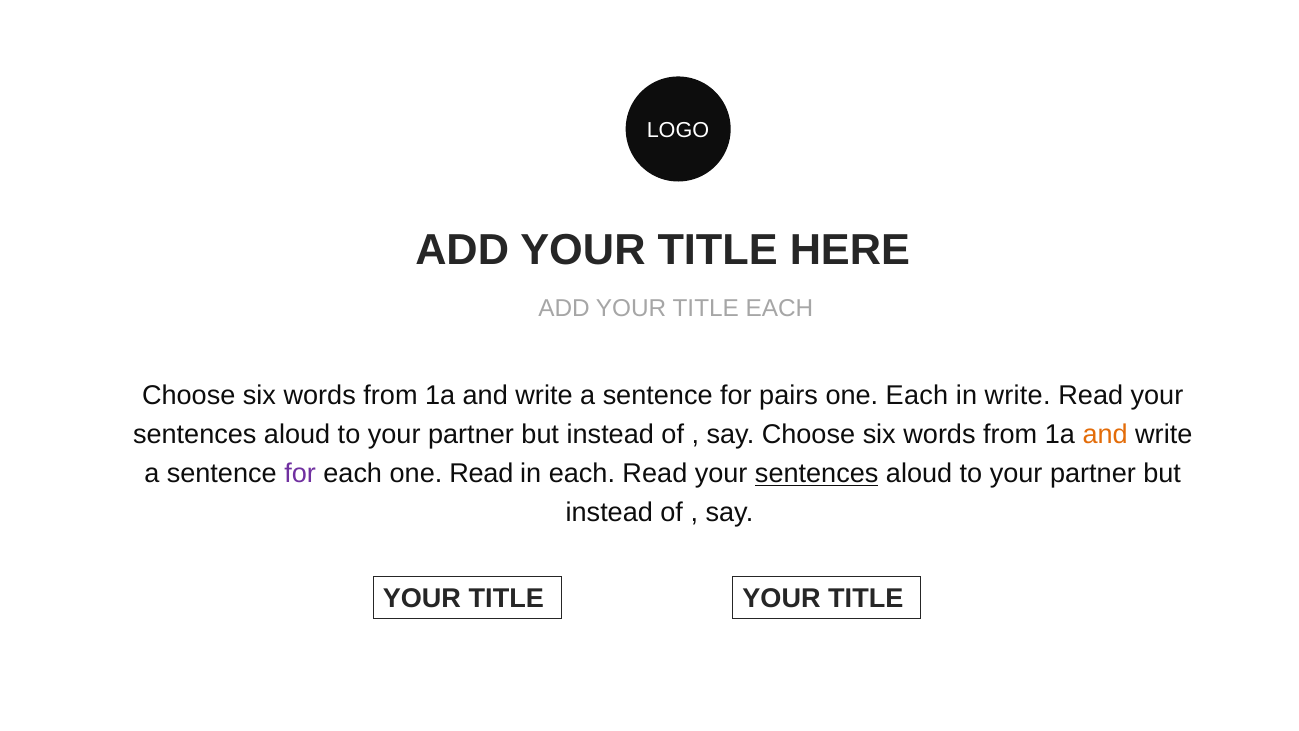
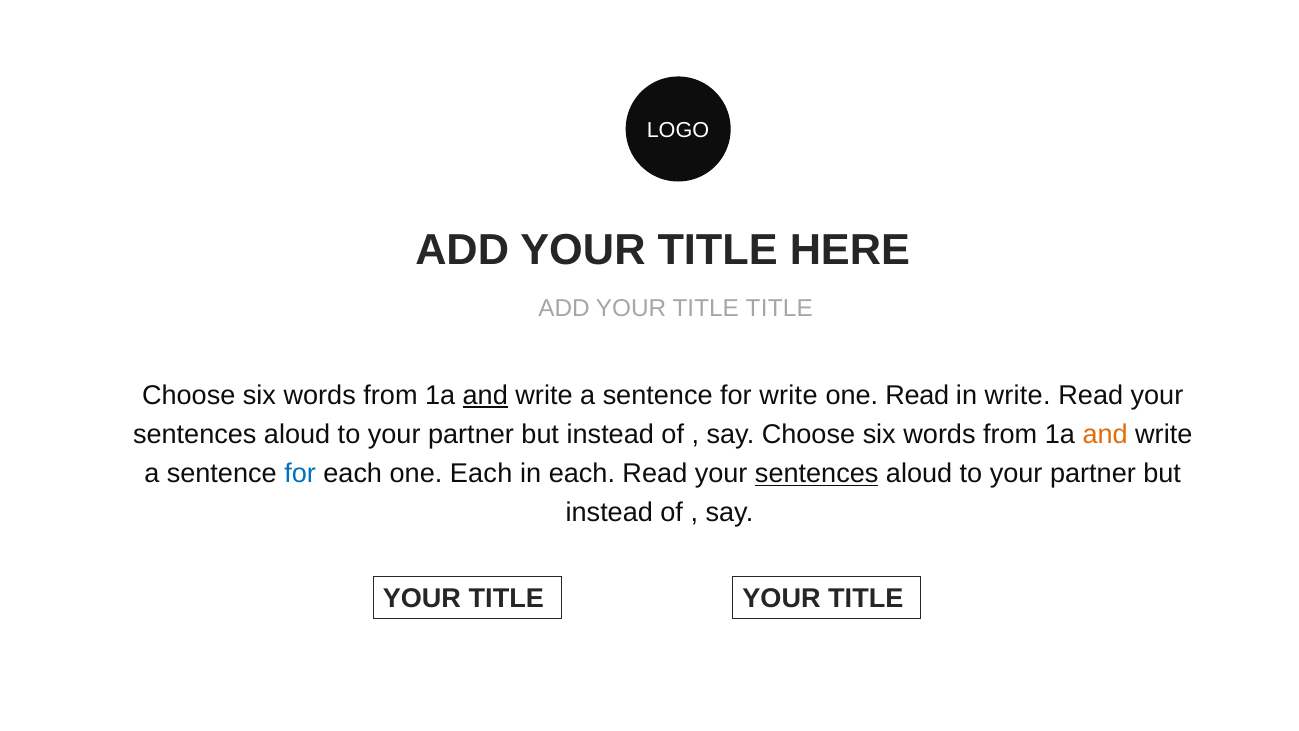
TITLE EACH: EACH -> TITLE (779, 308)
and underline: none -> present (485, 395)
for pairs: pairs -> write (788, 395)
one Each: Each -> Read (917, 395)
for colour: purple -> blue (300, 474)
one Read: Read -> Each (481, 474)
